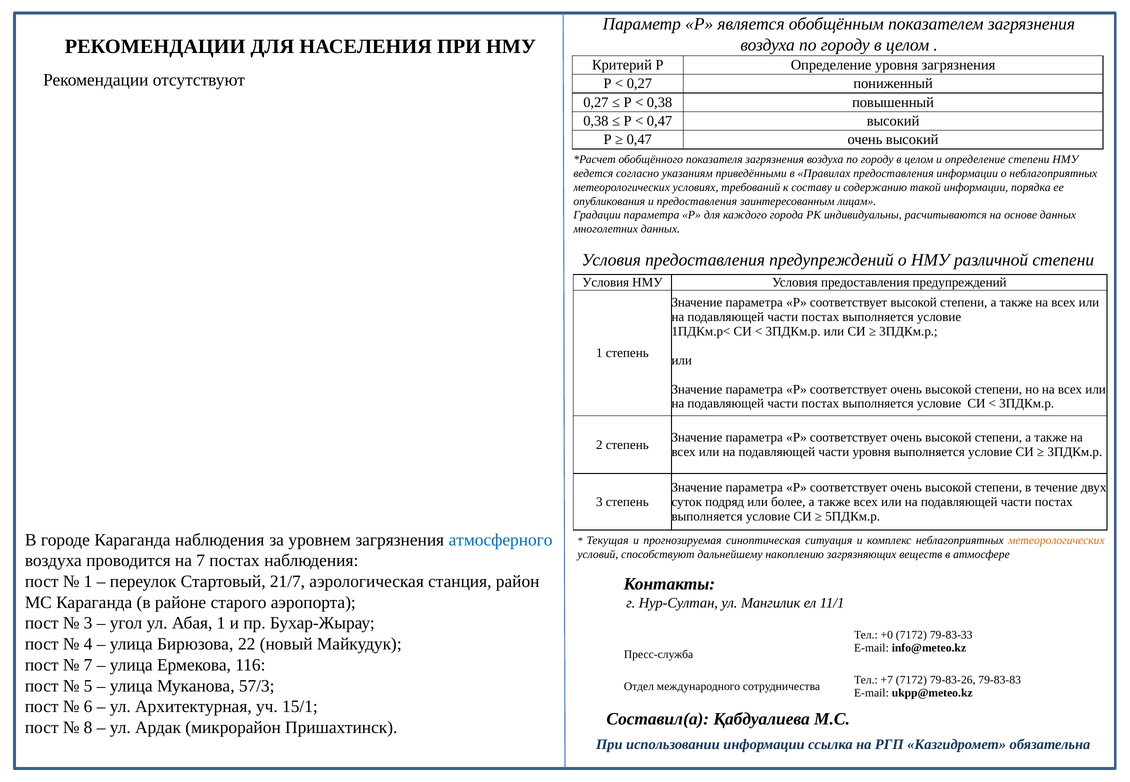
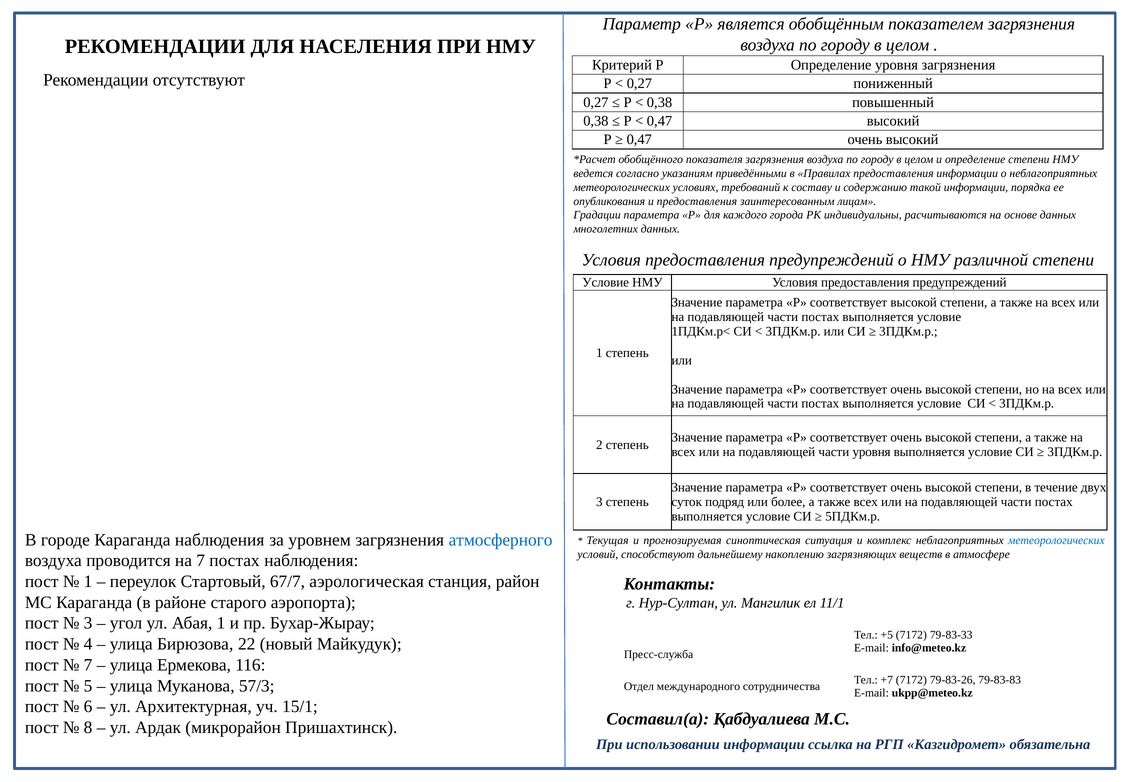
Условия: Условия -> Условие (606, 283)
метеорологических colour: orange -> blue (1056, 541)
21/7: 21/7 -> 67/7 (287, 582)
+0: +0 -> +5 (887, 635)
